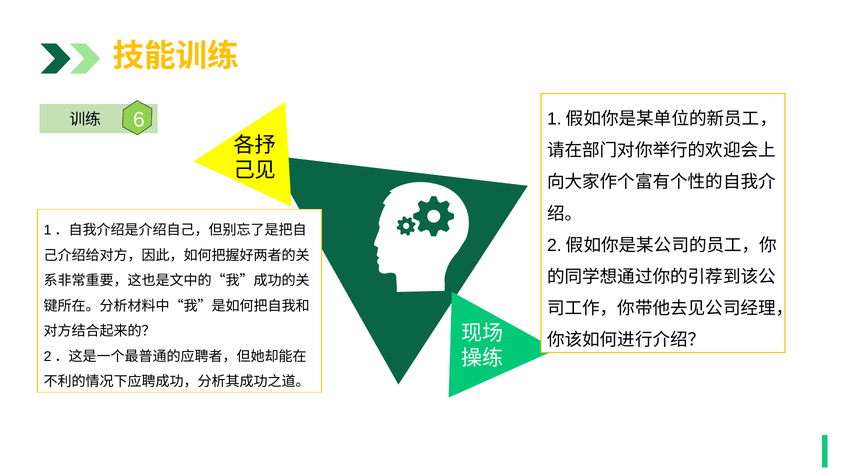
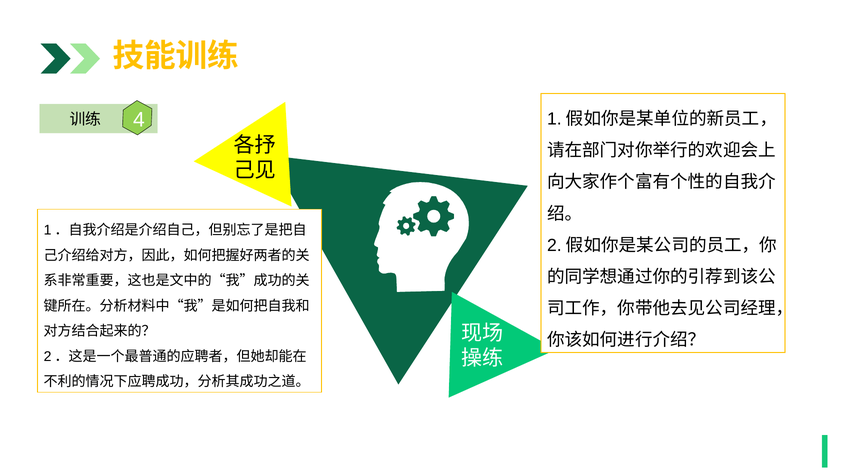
6: 6 -> 4 (139, 120)
